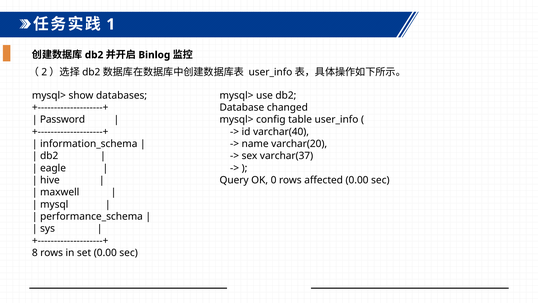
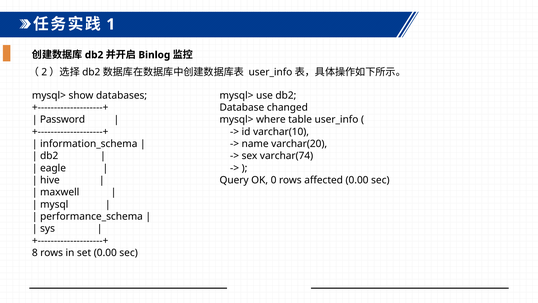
config: config -> where (271, 119)
varchar(40: varchar(40 -> varchar(10 (281, 132)
varchar(37: varchar(37 -> varchar(74 (287, 156)
